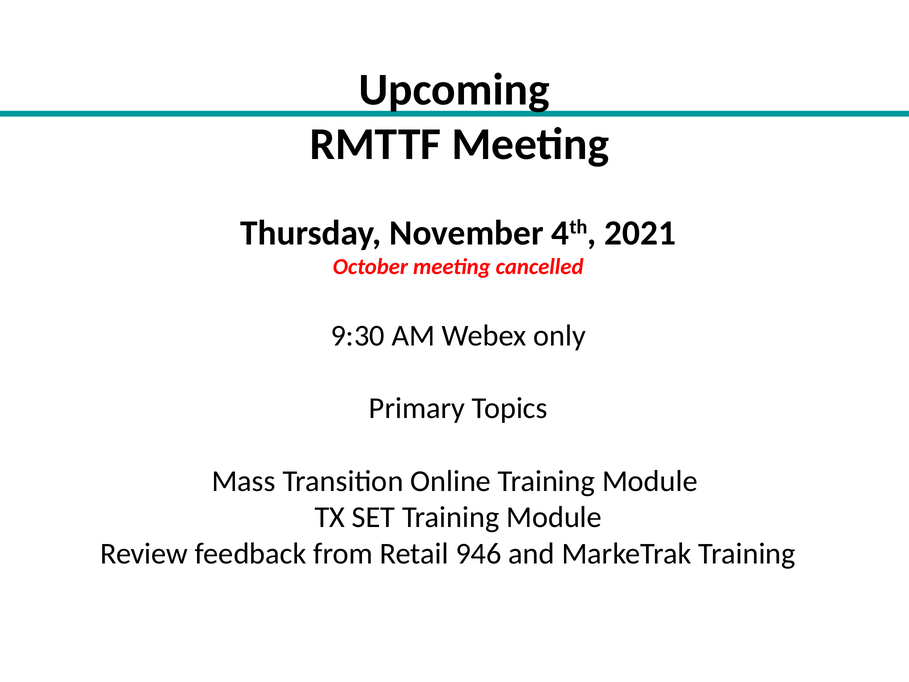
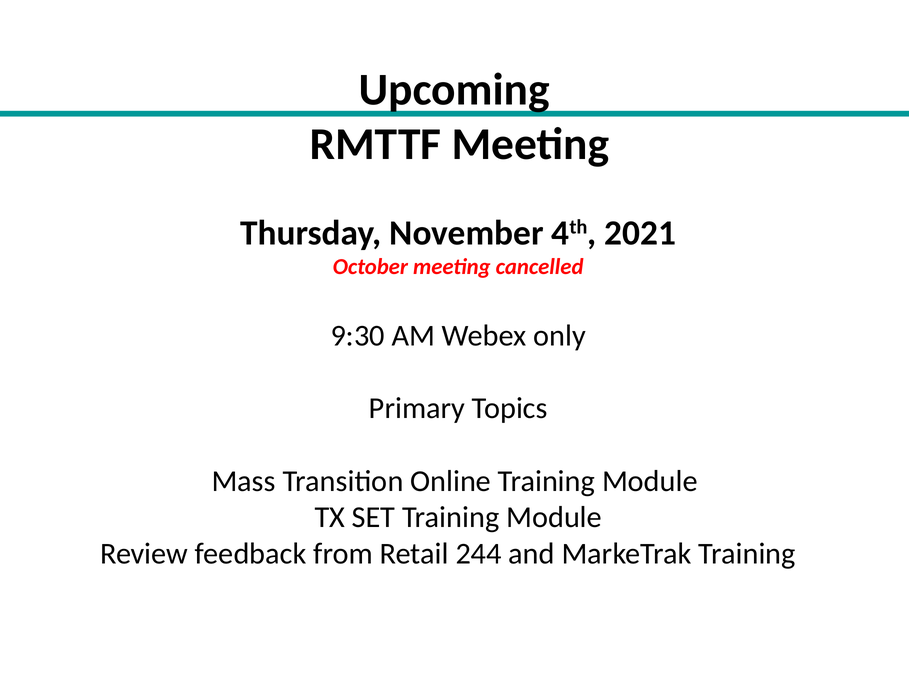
946: 946 -> 244 (479, 554)
